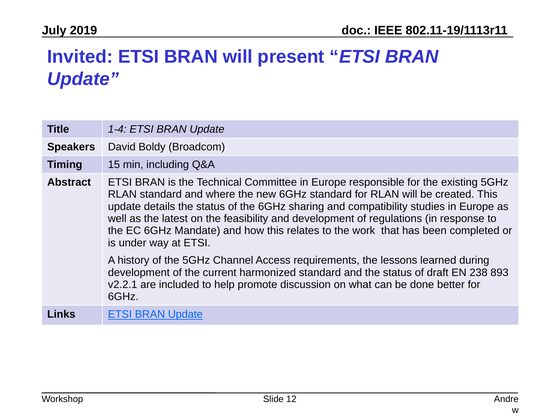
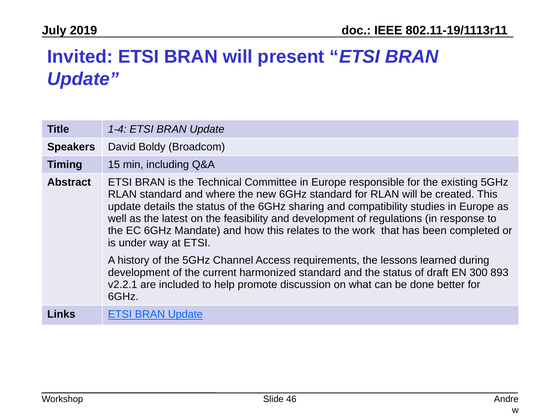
238: 238 -> 300 (479, 273)
12: 12 -> 46 (291, 399)
